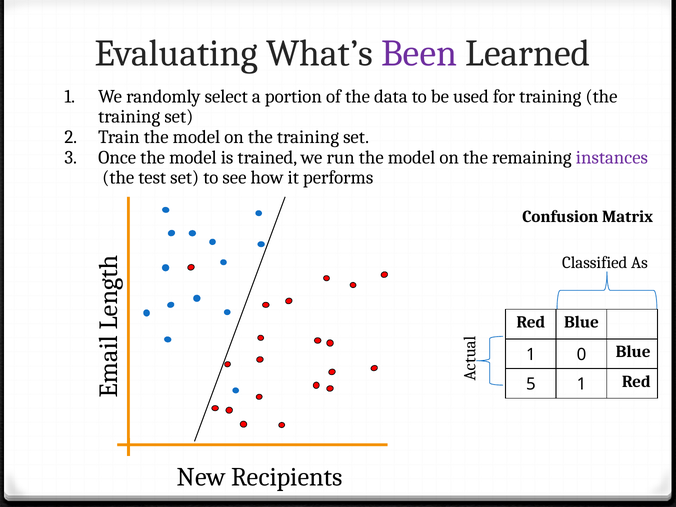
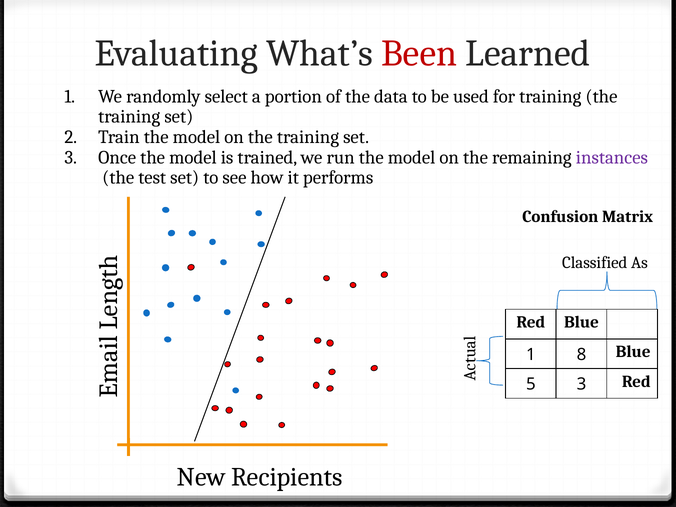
Been colour: purple -> red (419, 54)
0: 0 -> 8 (582, 355)
5 1: 1 -> 3 (582, 384)
